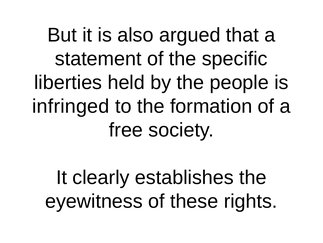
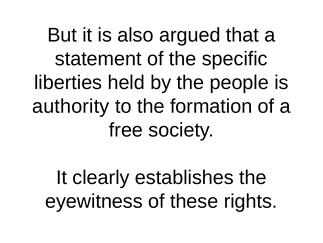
infringed: infringed -> authority (71, 106)
